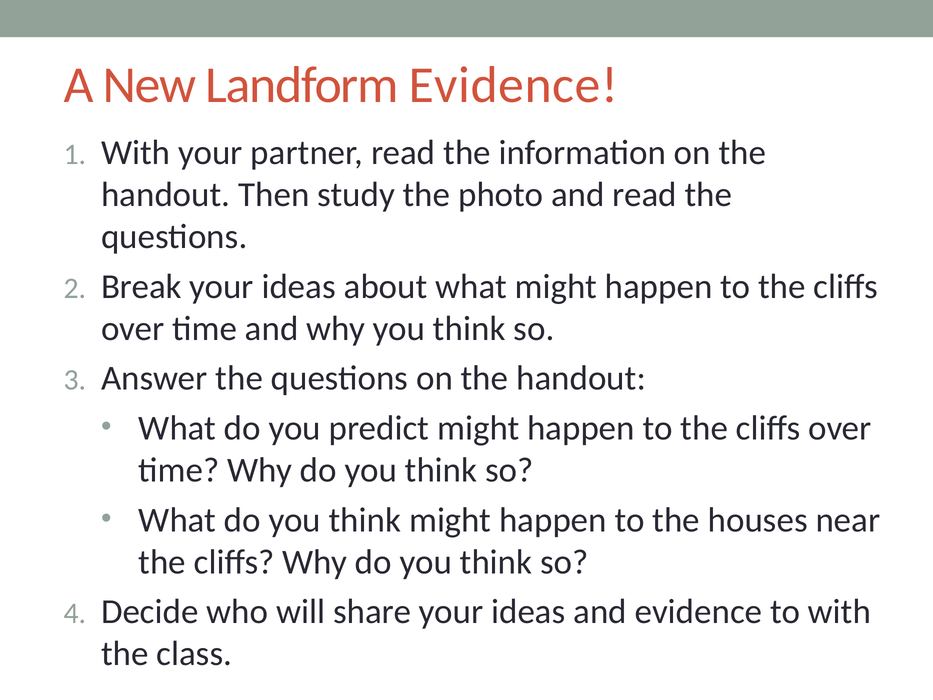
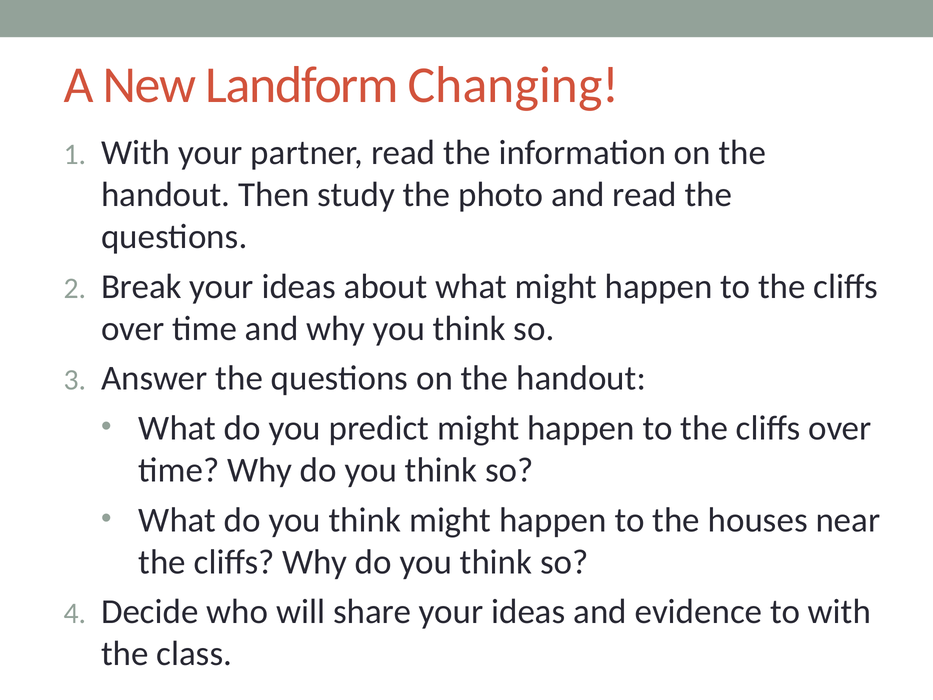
Landform Evidence: Evidence -> Changing (514, 85)
